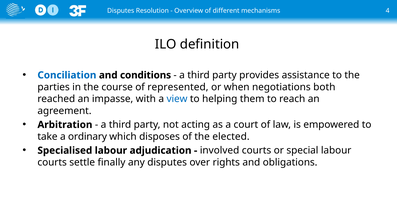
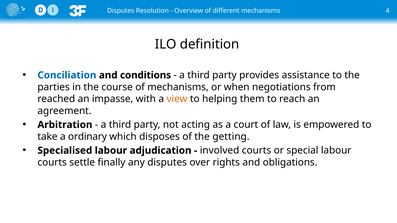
of represented: represented -> mechanisms (178, 87)
both: both -> from (324, 87)
view colour: blue -> orange (177, 99)
elected: elected -> getting (231, 137)
